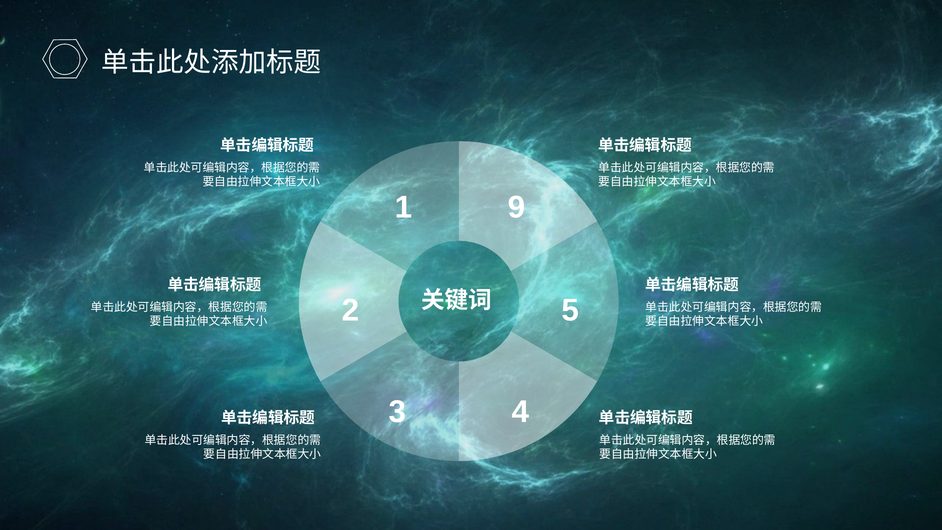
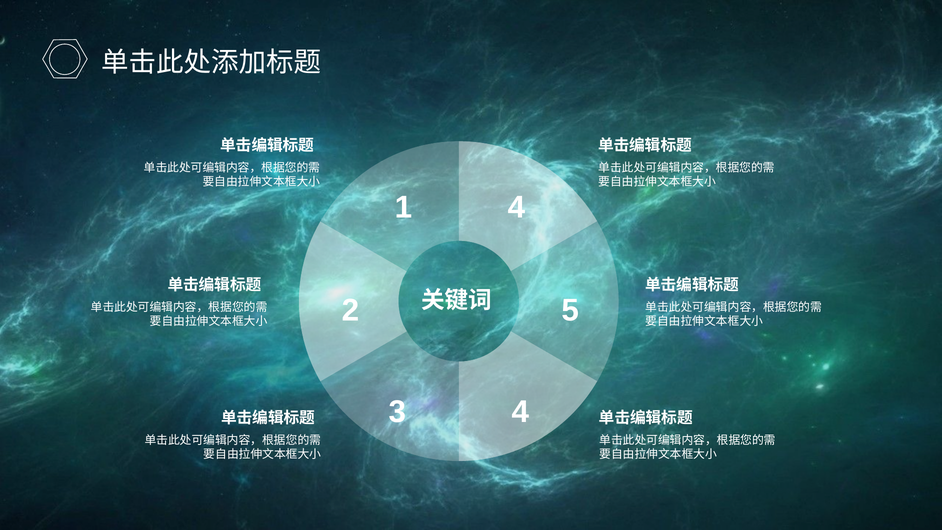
1 9: 9 -> 4 (516, 207)
